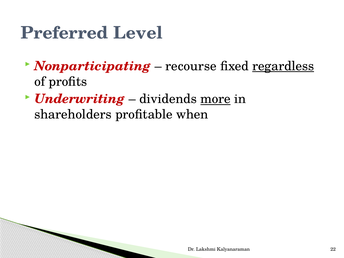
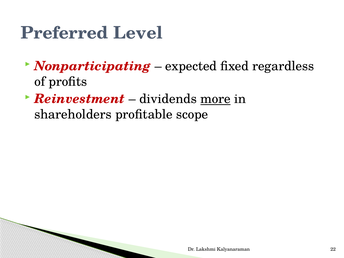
recourse: recourse -> expected (191, 66)
regardless underline: present -> none (283, 66)
Underwriting: Underwriting -> Reinvestment (80, 99)
when: when -> scope (192, 114)
